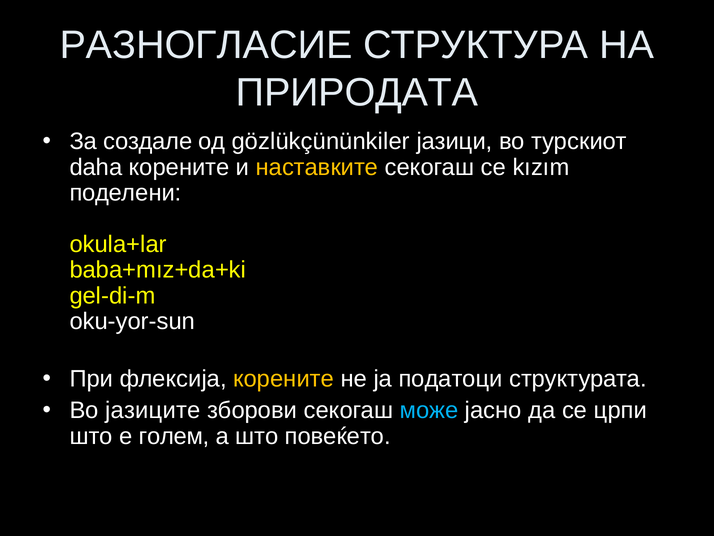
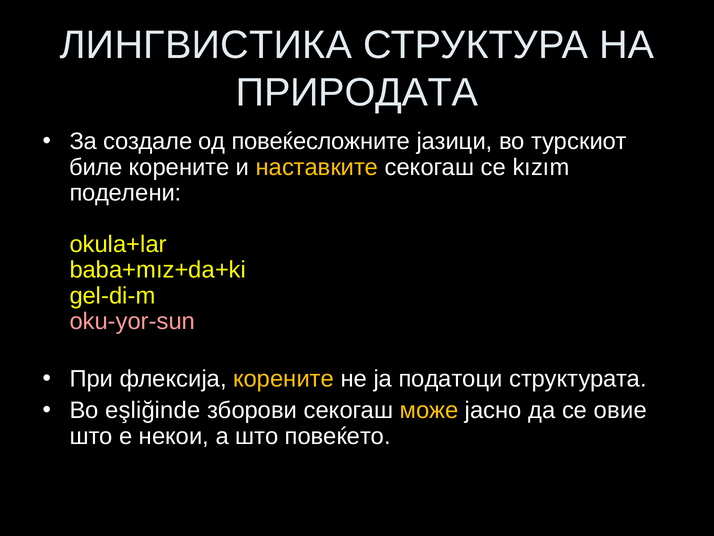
РАЗНОГЛАСИЕ: РАЗНОГЛАСИЕ -> ЛИНГВИСТИКА (206, 45)
gözlükçününkiler: gözlükçününkiler -> повеќесложните (321, 141)
daha: daha -> биле (96, 167)
oku-yor-sun colour: white -> pink (132, 321)
јазиците: јазиците -> eşliğinde (153, 410)
може colour: light blue -> yellow (429, 410)
црпи: црпи -> овие (620, 410)
голем: голем -> некои (174, 436)
